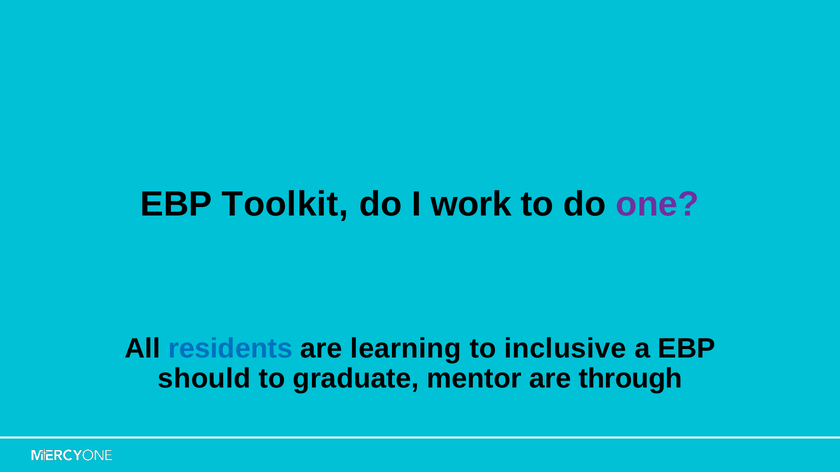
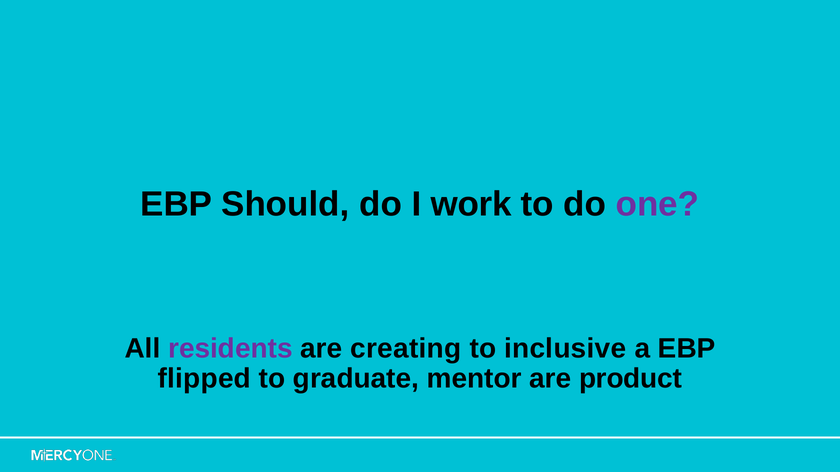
Toolkit: Toolkit -> Should (285, 205)
residents colour: blue -> purple (230, 349)
learning: learning -> creating (406, 349)
should: should -> flipped (204, 379)
through: through -> product (630, 379)
